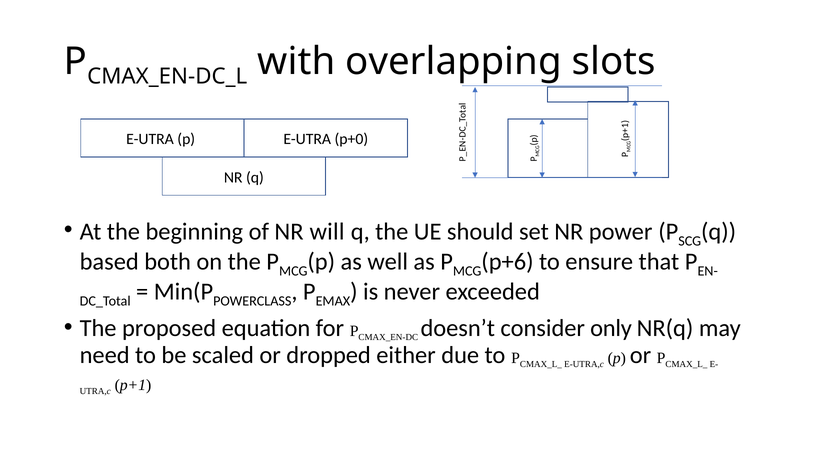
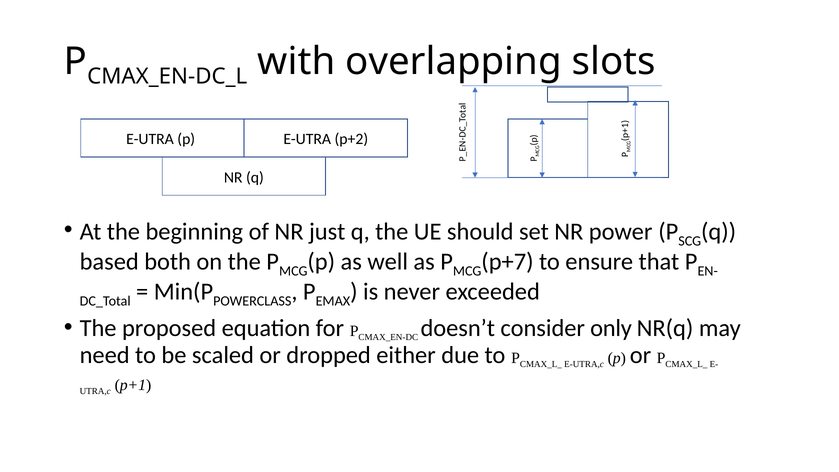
p+0: p+0 -> p+2 (351, 139)
will: will -> just (327, 231)
p+6: p+6 -> p+7 (507, 261)
